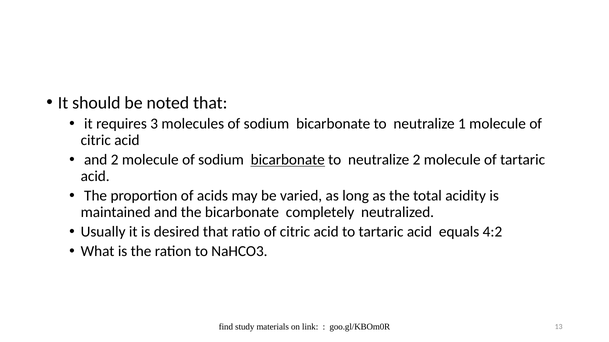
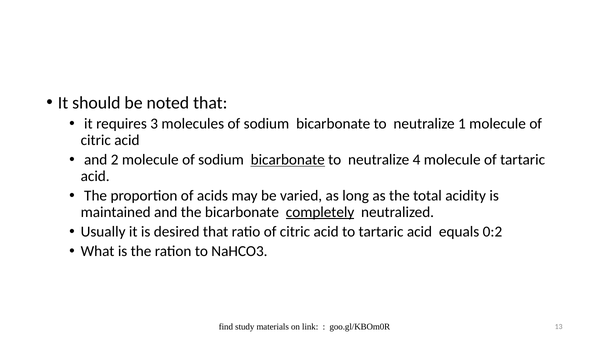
neutralize 2: 2 -> 4 (417, 160)
completely underline: none -> present (320, 212)
4:2: 4:2 -> 0:2 (492, 232)
